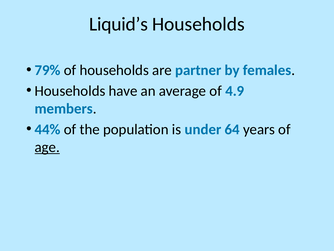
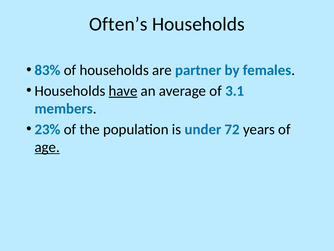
Liquid’s: Liquid’s -> Often’s (118, 24)
79%: 79% -> 83% (48, 70)
have underline: none -> present (123, 91)
4.9: 4.9 -> 3.1 (235, 91)
44%: 44% -> 23% (48, 129)
64: 64 -> 72 (232, 129)
